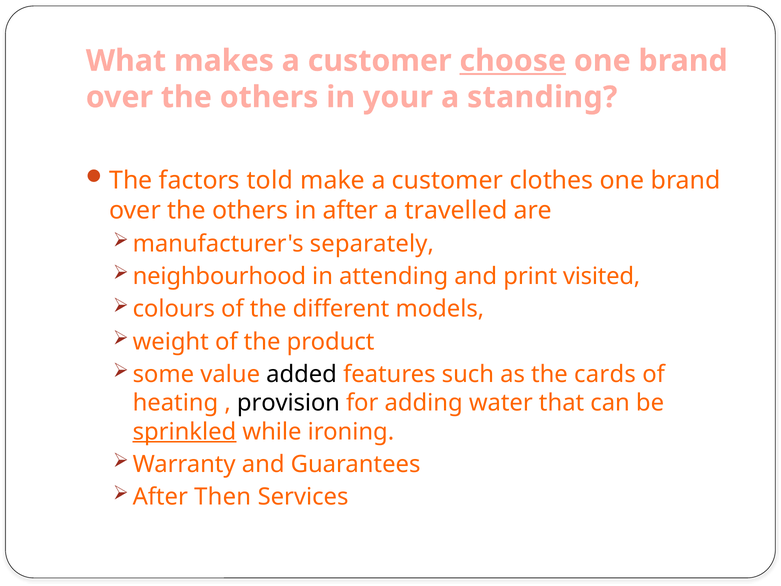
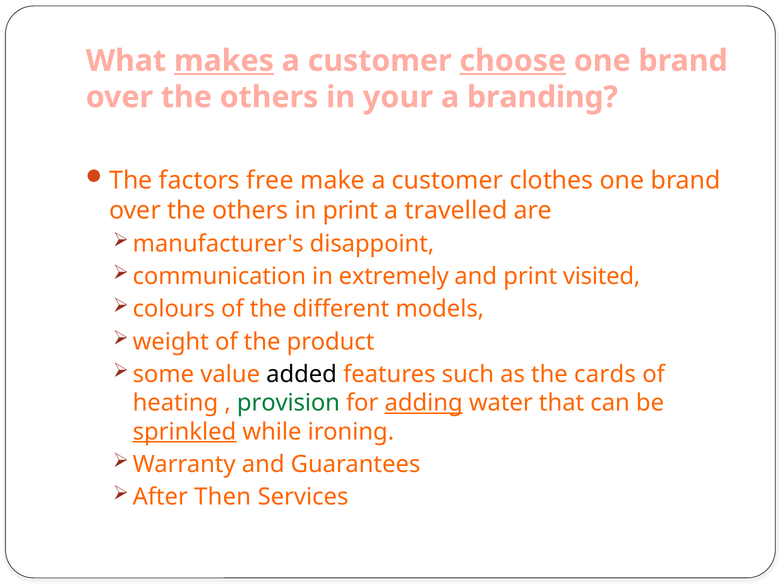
makes underline: none -> present (224, 61)
standing: standing -> branding (542, 97)
told: told -> free (270, 180)
in after: after -> print (351, 210)
separately: separately -> disappoint (372, 244)
neighbourhood: neighbourhood -> communication (219, 276)
attending: attending -> extremely (394, 276)
provision colour: black -> green (288, 403)
adding underline: none -> present (424, 403)
